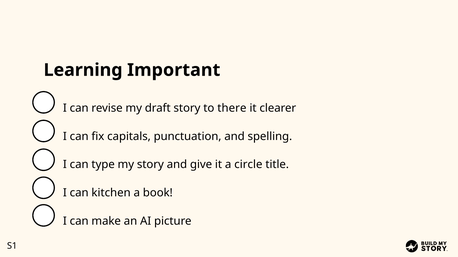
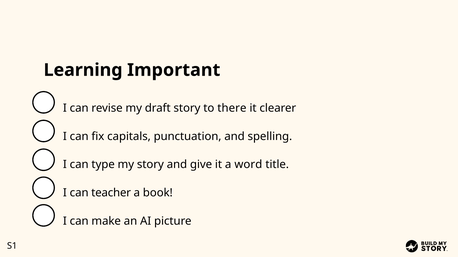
circle: circle -> word (248, 165)
kitchen: kitchen -> teacher (111, 193)
